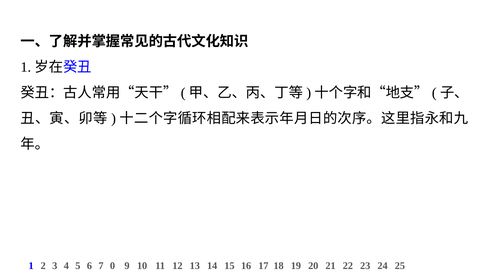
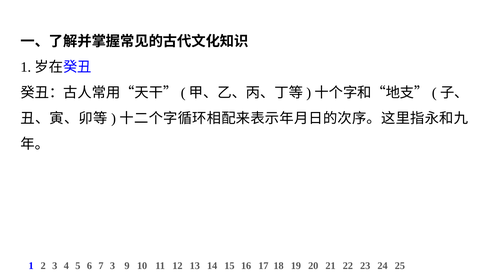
7 0: 0 -> 3 (113, 266)
